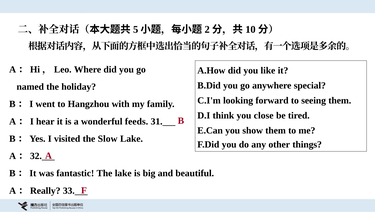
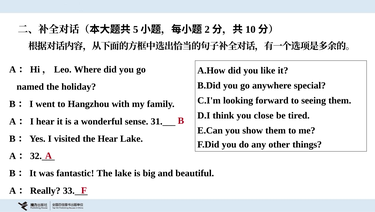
feeds: feeds -> sense (137, 121)
the Slow: Slow -> Hear (108, 139)
